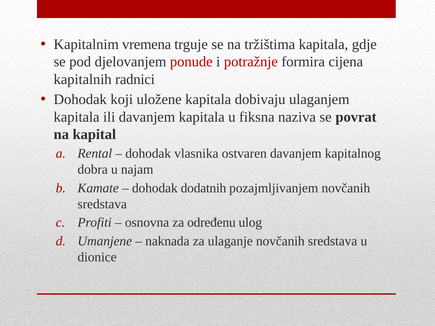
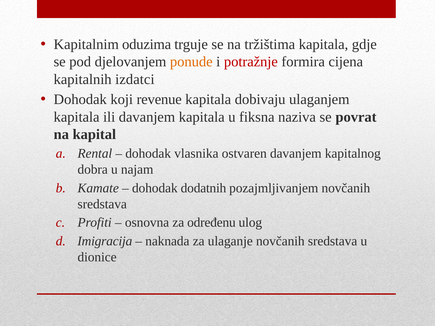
vremena: vremena -> oduzima (147, 45)
ponude colour: red -> orange (191, 62)
radnici: radnici -> izdatci (135, 79)
uložene: uložene -> revenue (159, 100)
Umanjene: Umanjene -> Imigracija (105, 241)
